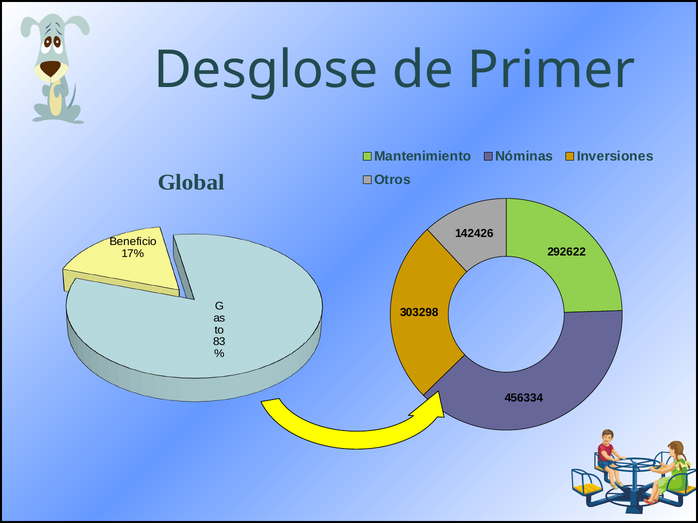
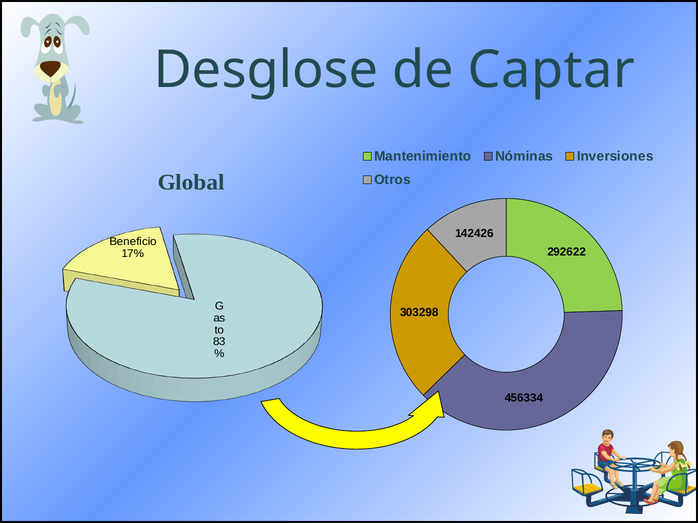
Primer: Primer -> Captar (551, 70)
